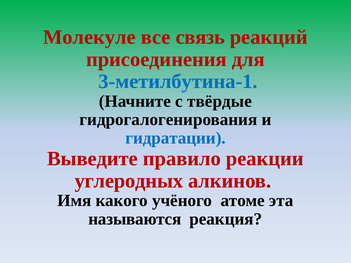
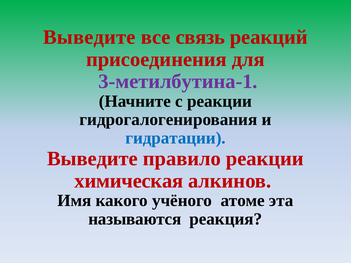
Молекуле: Молекуле -> Выведите (89, 37)
3-метилбутина-1 colour: blue -> purple (178, 81)
с твёрдые: твёрдые -> реакции (219, 101)
углеродных: углеродных -> химическая (129, 181)
